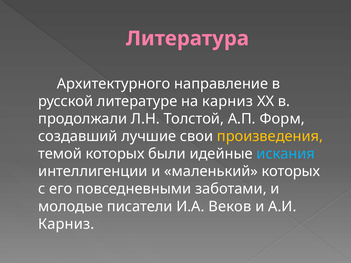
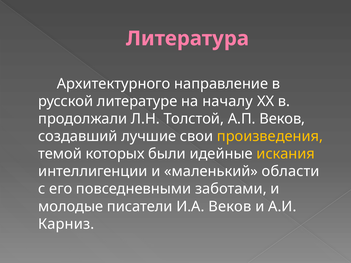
на карниз: карниз -> началу (228, 101)
А.П Форм: Форм -> Веков (282, 119)
искания colour: light blue -> yellow (286, 154)
маленький которых: которых -> области (291, 172)
